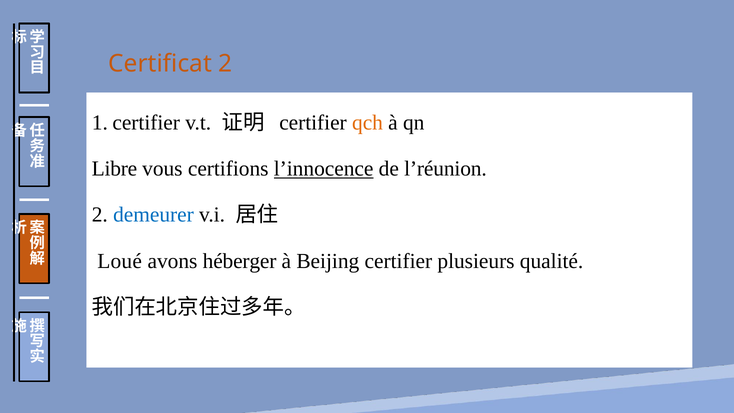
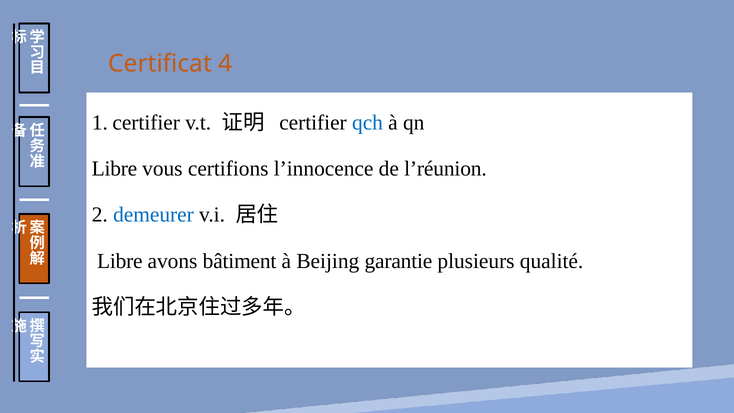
Certificat 2: 2 -> 4 (225, 64)
qch colour: orange -> blue (367, 122)
l’innocence underline: present -> none (324, 169)
Loué: Loué -> Libre (120, 261)
héberger: héberger -> bâtiment (240, 261)
Beijing certifier: certifier -> garantie (398, 261)
